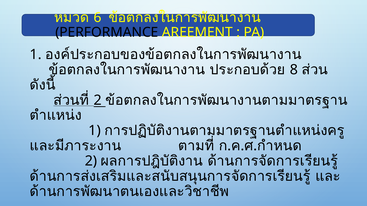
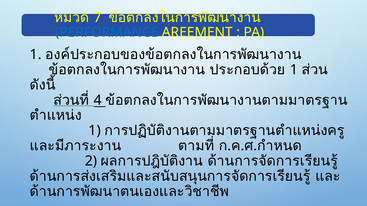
6: 6 -> 7 (98, 18)
PERFORMANCE colour: black -> blue (107, 32)
8: 8 -> 1 (294, 70)
2: 2 -> 4 (98, 100)
